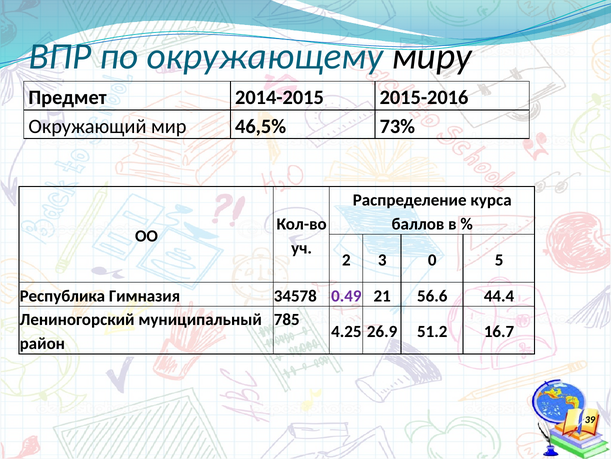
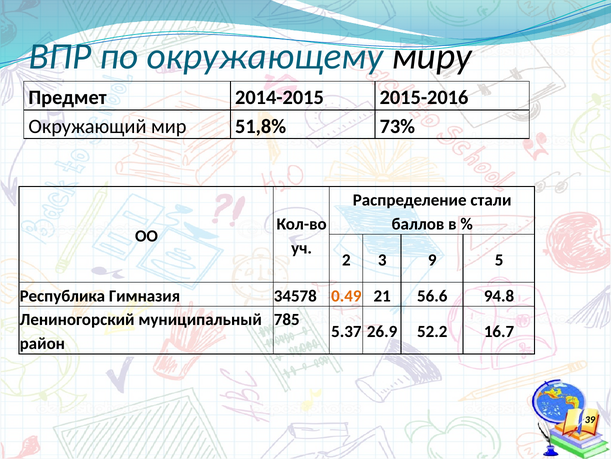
46,5%: 46,5% -> 51,8% (261, 126)
курса: курса -> стали (491, 200)
0: 0 -> 9 (432, 260)
0.49 colour: purple -> orange (346, 295)
44.4: 44.4 -> 94.8 (499, 295)
4.25: 4.25 -> 5.37 (346, 331)
51.2: 51.2 -> 52.2 (432, 331)
